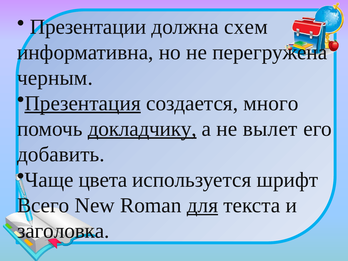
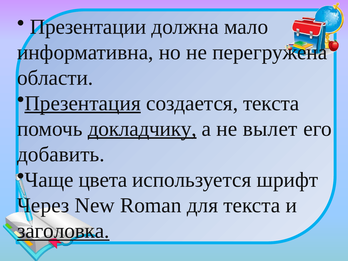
схем: схем -> мало (246, 27)
черным: черным -> области (55, 78)
создается много: много -> текста (271, 103)
Всего: Всего -> Через (43, 205)
для underline: present -> none (202, 205)
заголовка underline: none -> present (63, 231)
